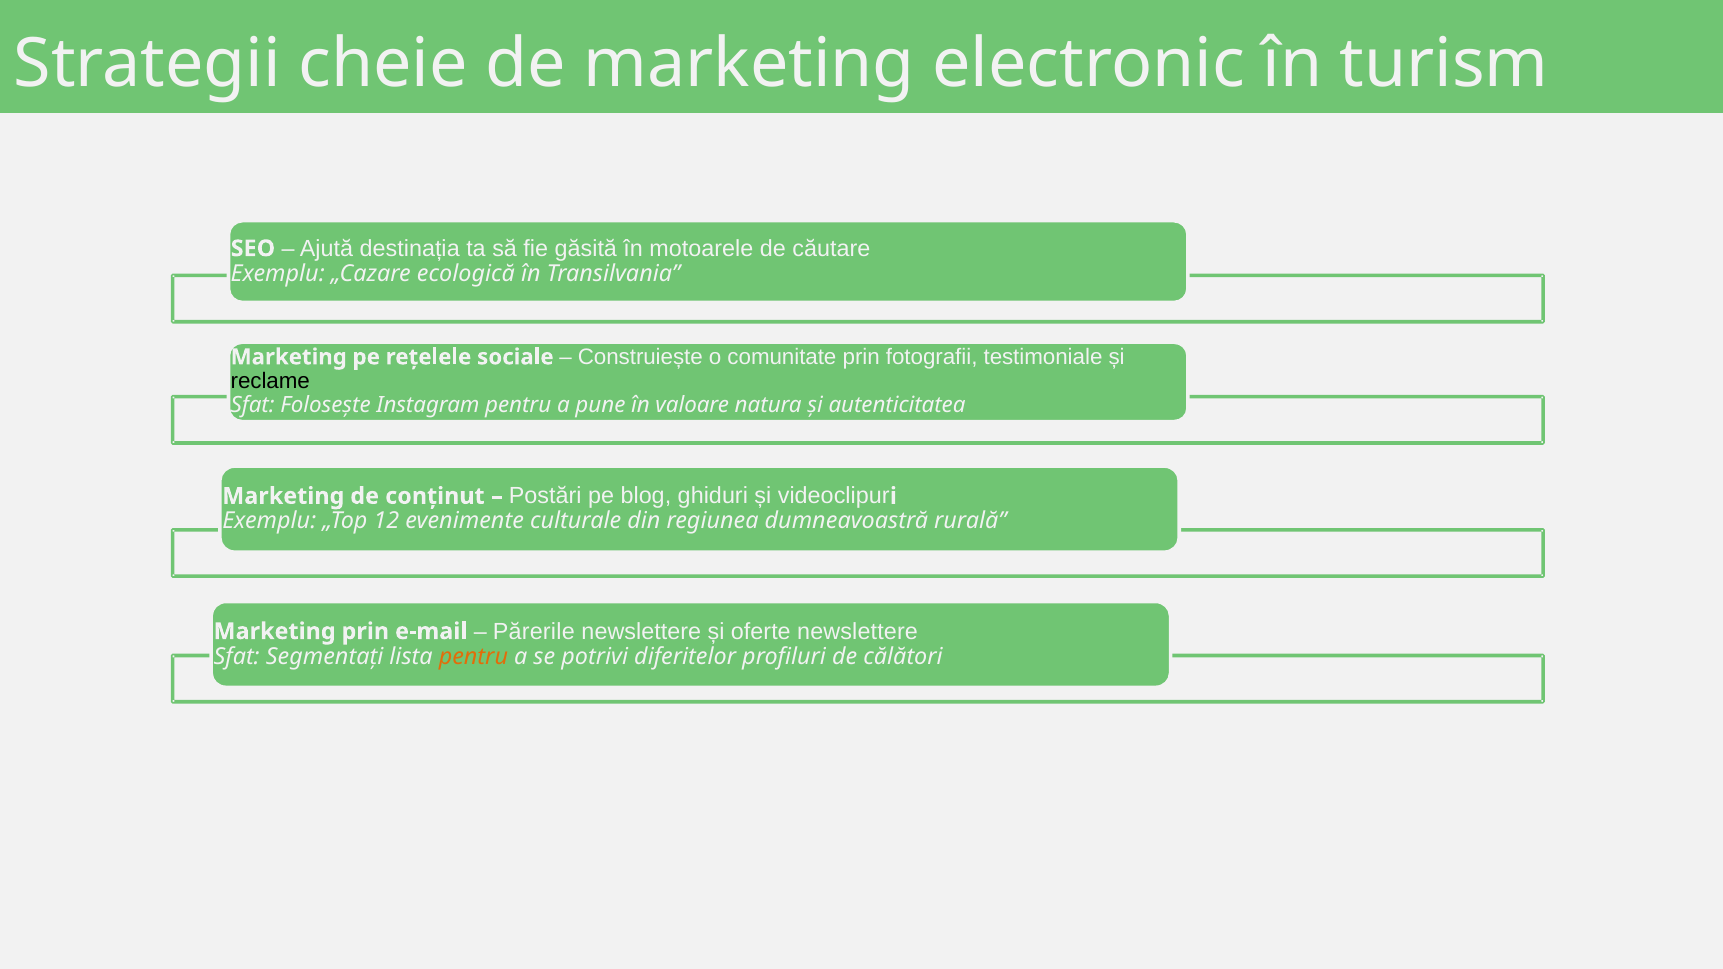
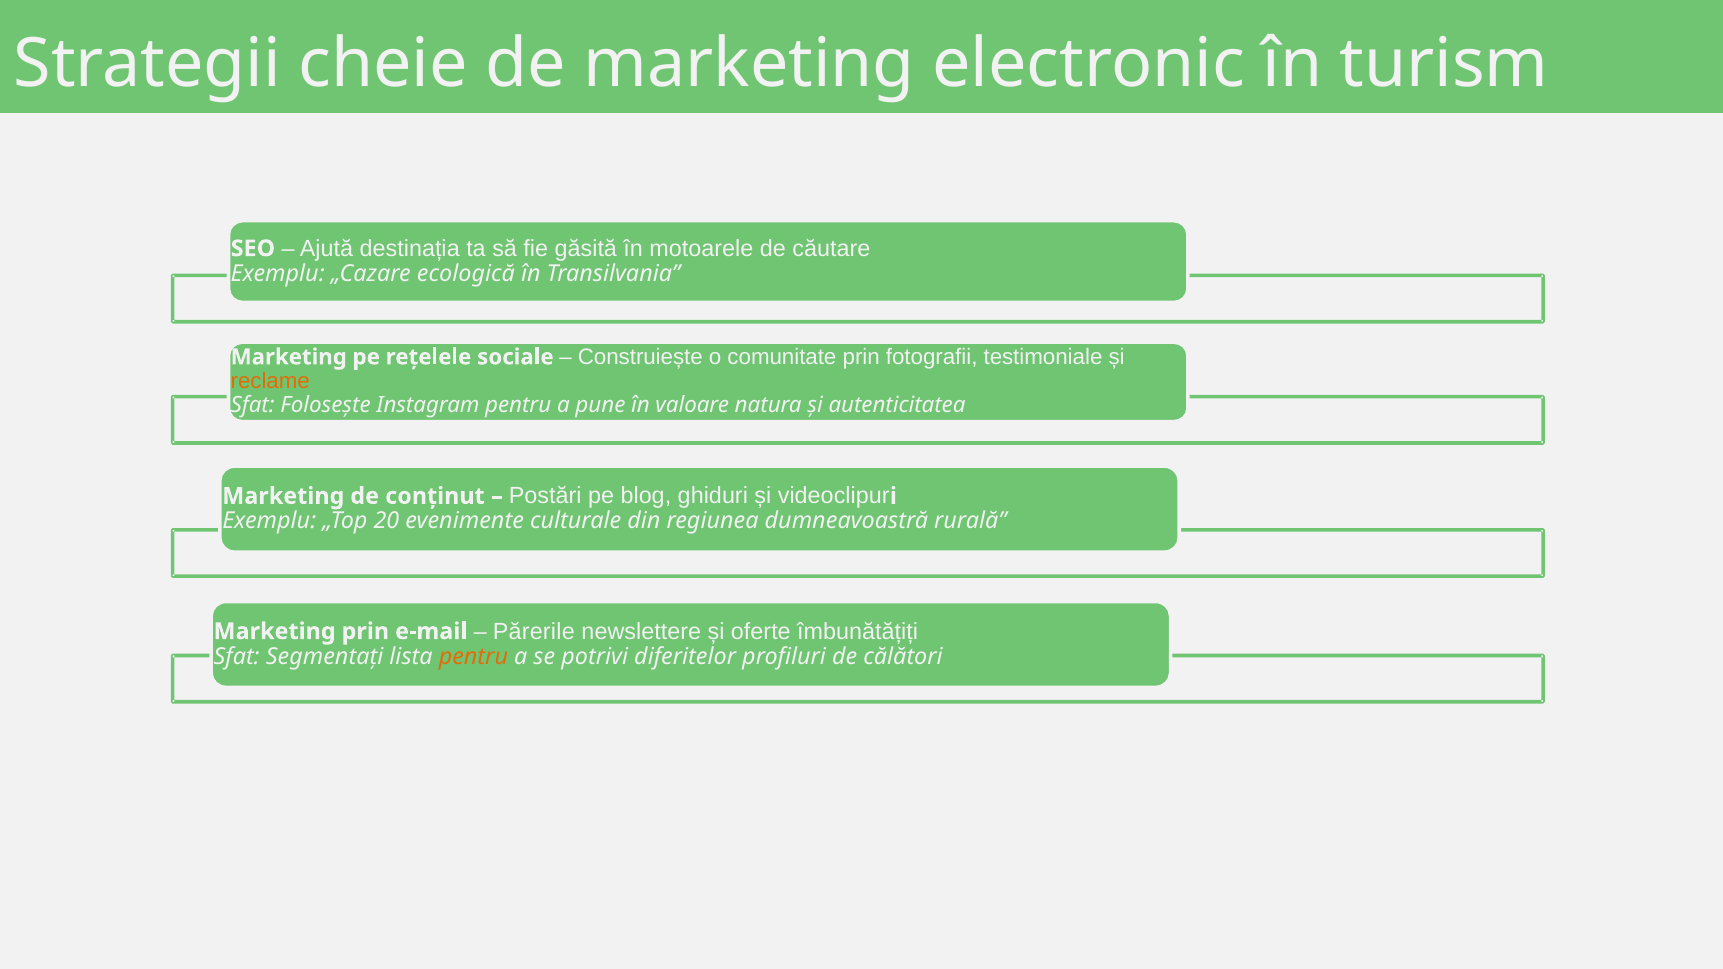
reclame colour: black -> orange (270, 381)
12: 12 -> 20 (386, 521)
oferte newslettere: newslettere -> îmbunătățiți (858, 632)
